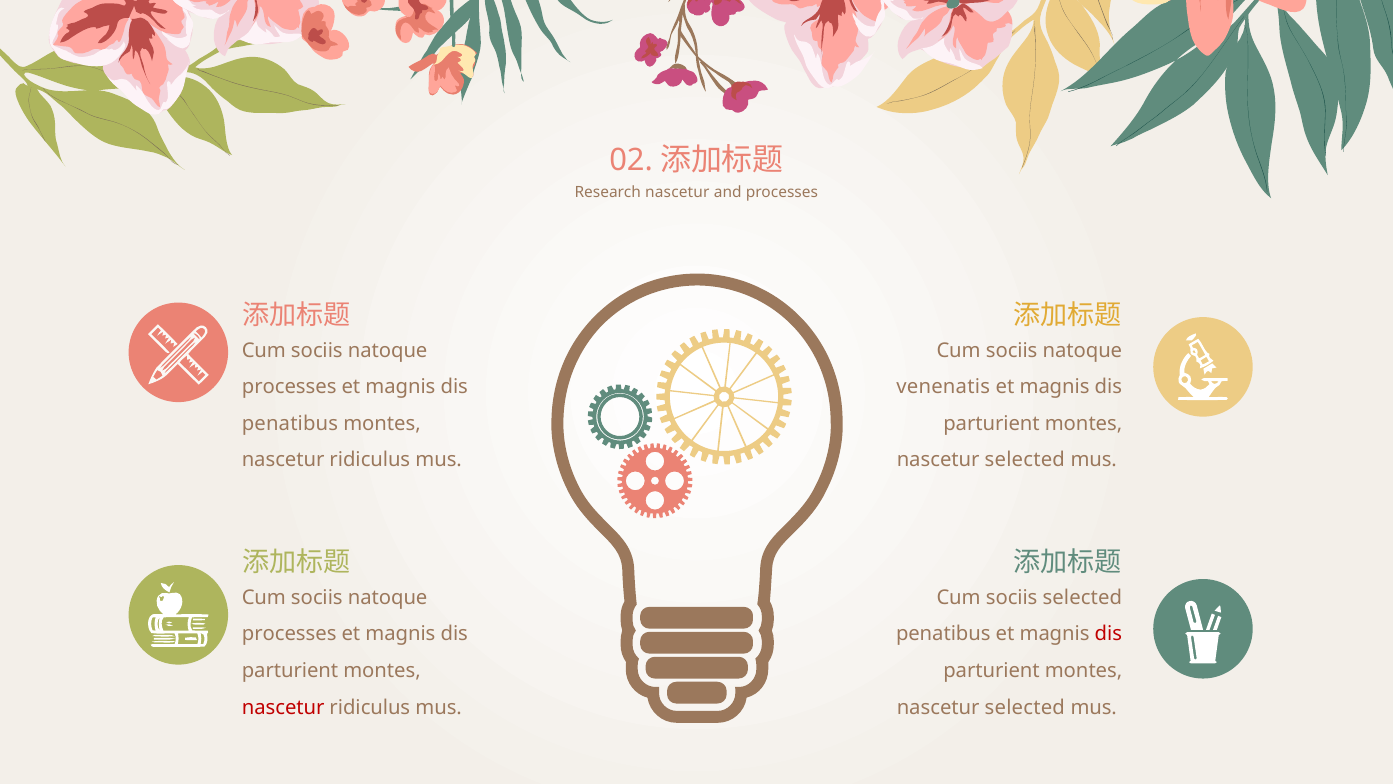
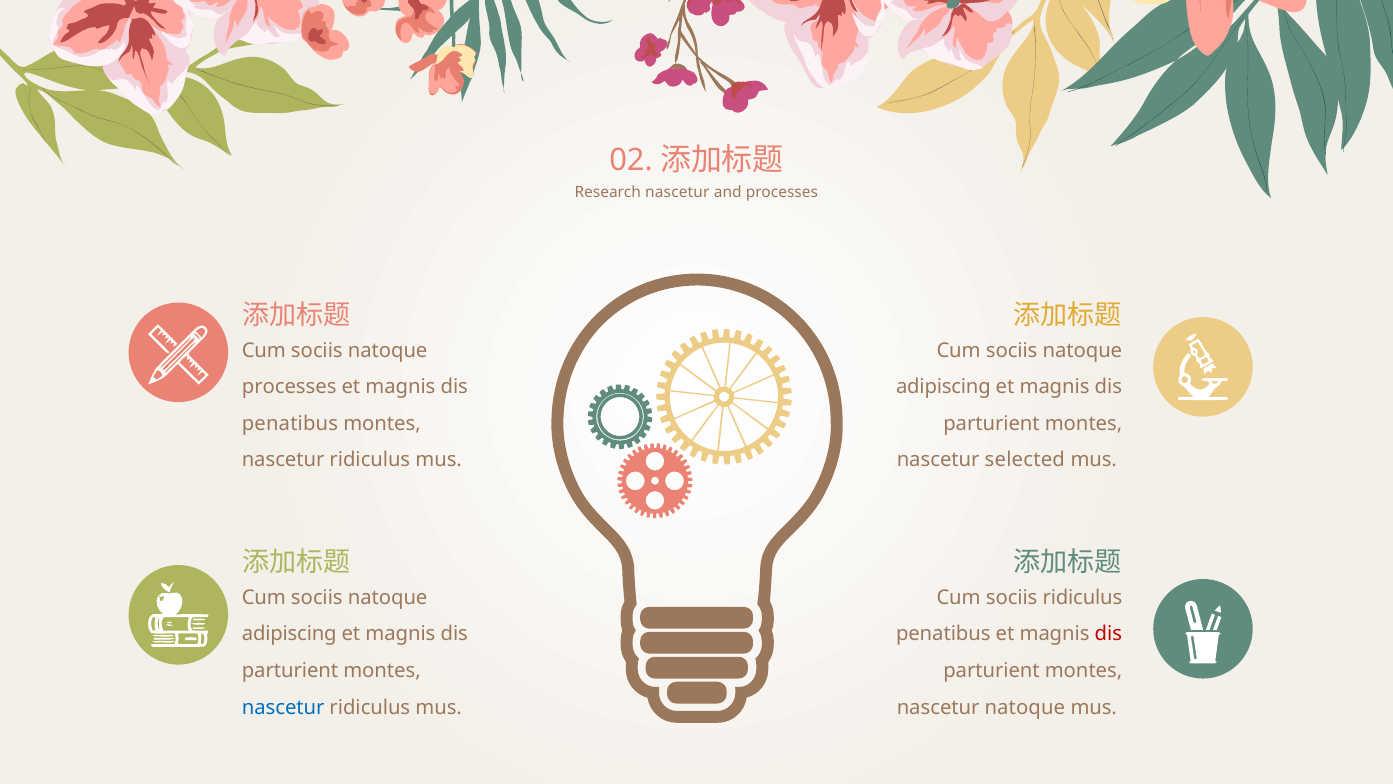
venenatis: venenatis -> adipiscing (943, 387)
sociis selected: selected -> ridiculus (1082, 597)
processes: processes -> adipiscing (289, 634)
nascetur colour: red -> blue (283, 707)
selected: selected -> natoque (1025, 707)
